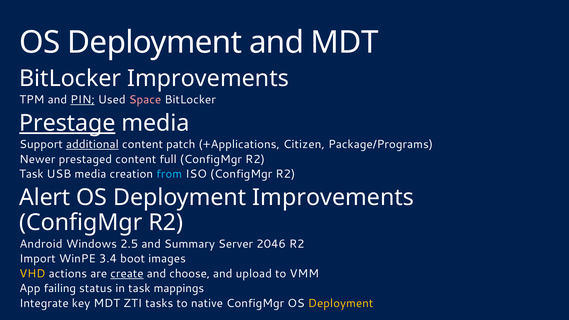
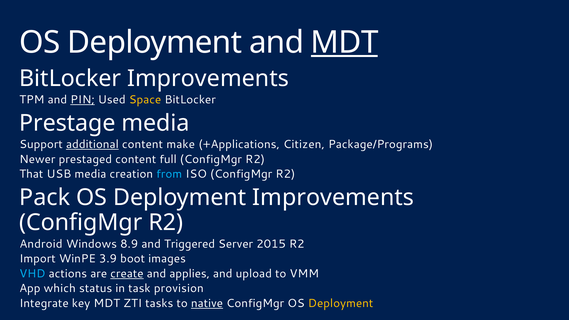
MDT underline: none -> present (345, 42)
Space colour: pink -> yellow (145, 100)
Prestage underline: present -> none (67, 123)
patch: patch -> make (181, 144)
Task: Task -> That (31, 174)
Alert: Alert -> Pack (45, 198)
2.5: 2.5 -> 8.9 (129, 244)
Summary: Summary -> Triggered (190, 244)
2046: 2046 -> 2015 (271, 244)
3.4: 3.4 -> 3.9 (108, 259)
VHD colour: yellow -> light blue (32, 274)
choose: choose -> applies (190, 274)
failing: failing -> which (60, 289)
mappings: mappings -> provision (179, 289)
native underline: none -> present (207, 303)
